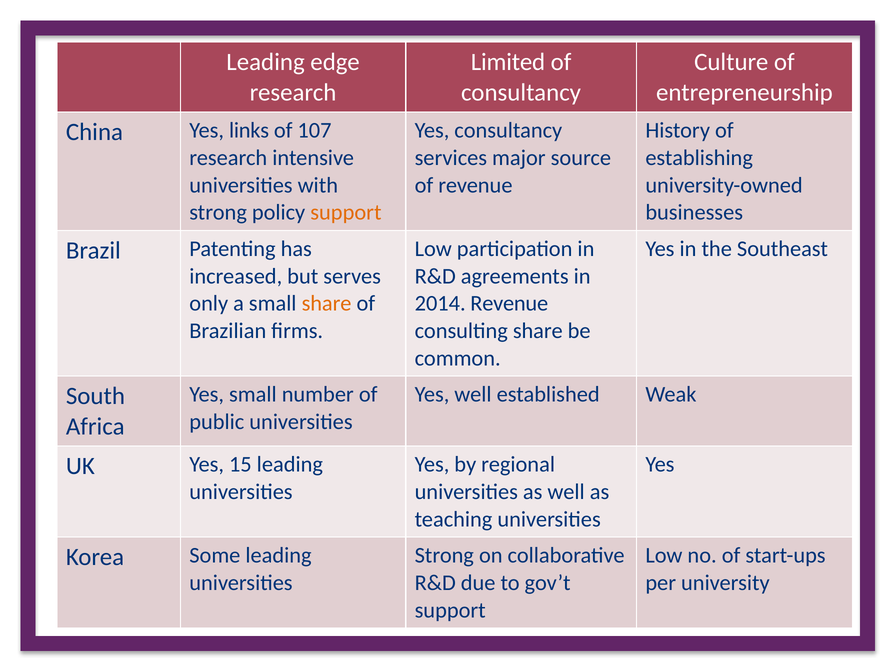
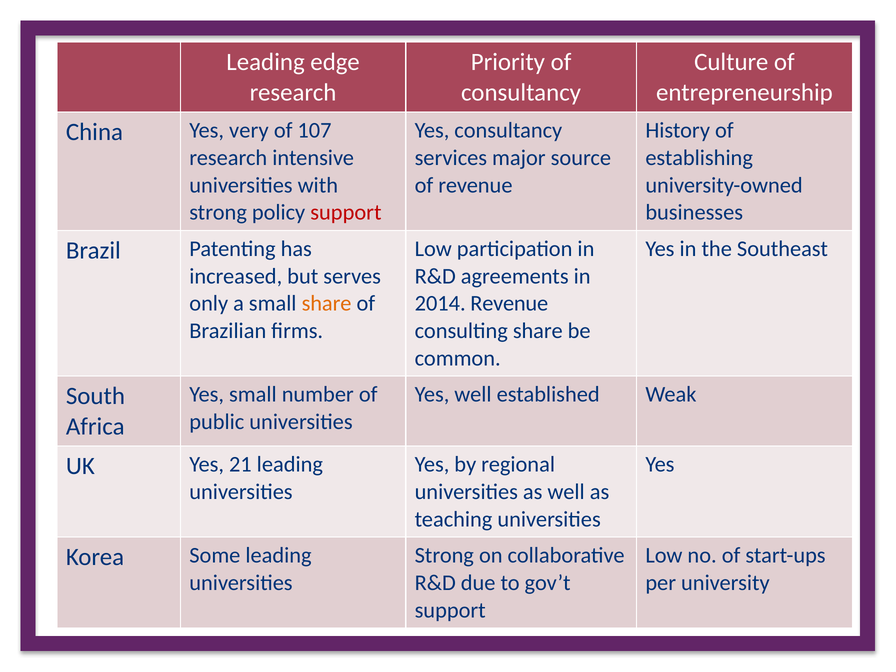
Limited: Limited -> Priority (508, 62)
links: links -> very (249, 130)
support colour: orange -> red (346, 212)
15: 15 -> 21 (240, 464)
